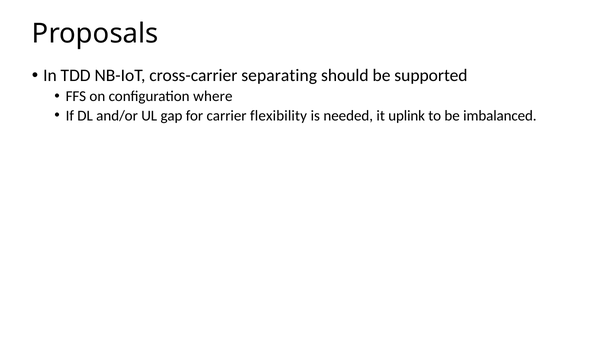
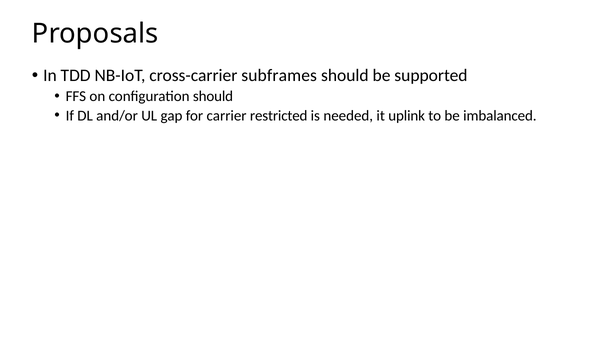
separating: separating -> subframes (279, 75)
configuration where: where -> should (213, 96)
flexibility: flexibility -> restricted (279, 115)
